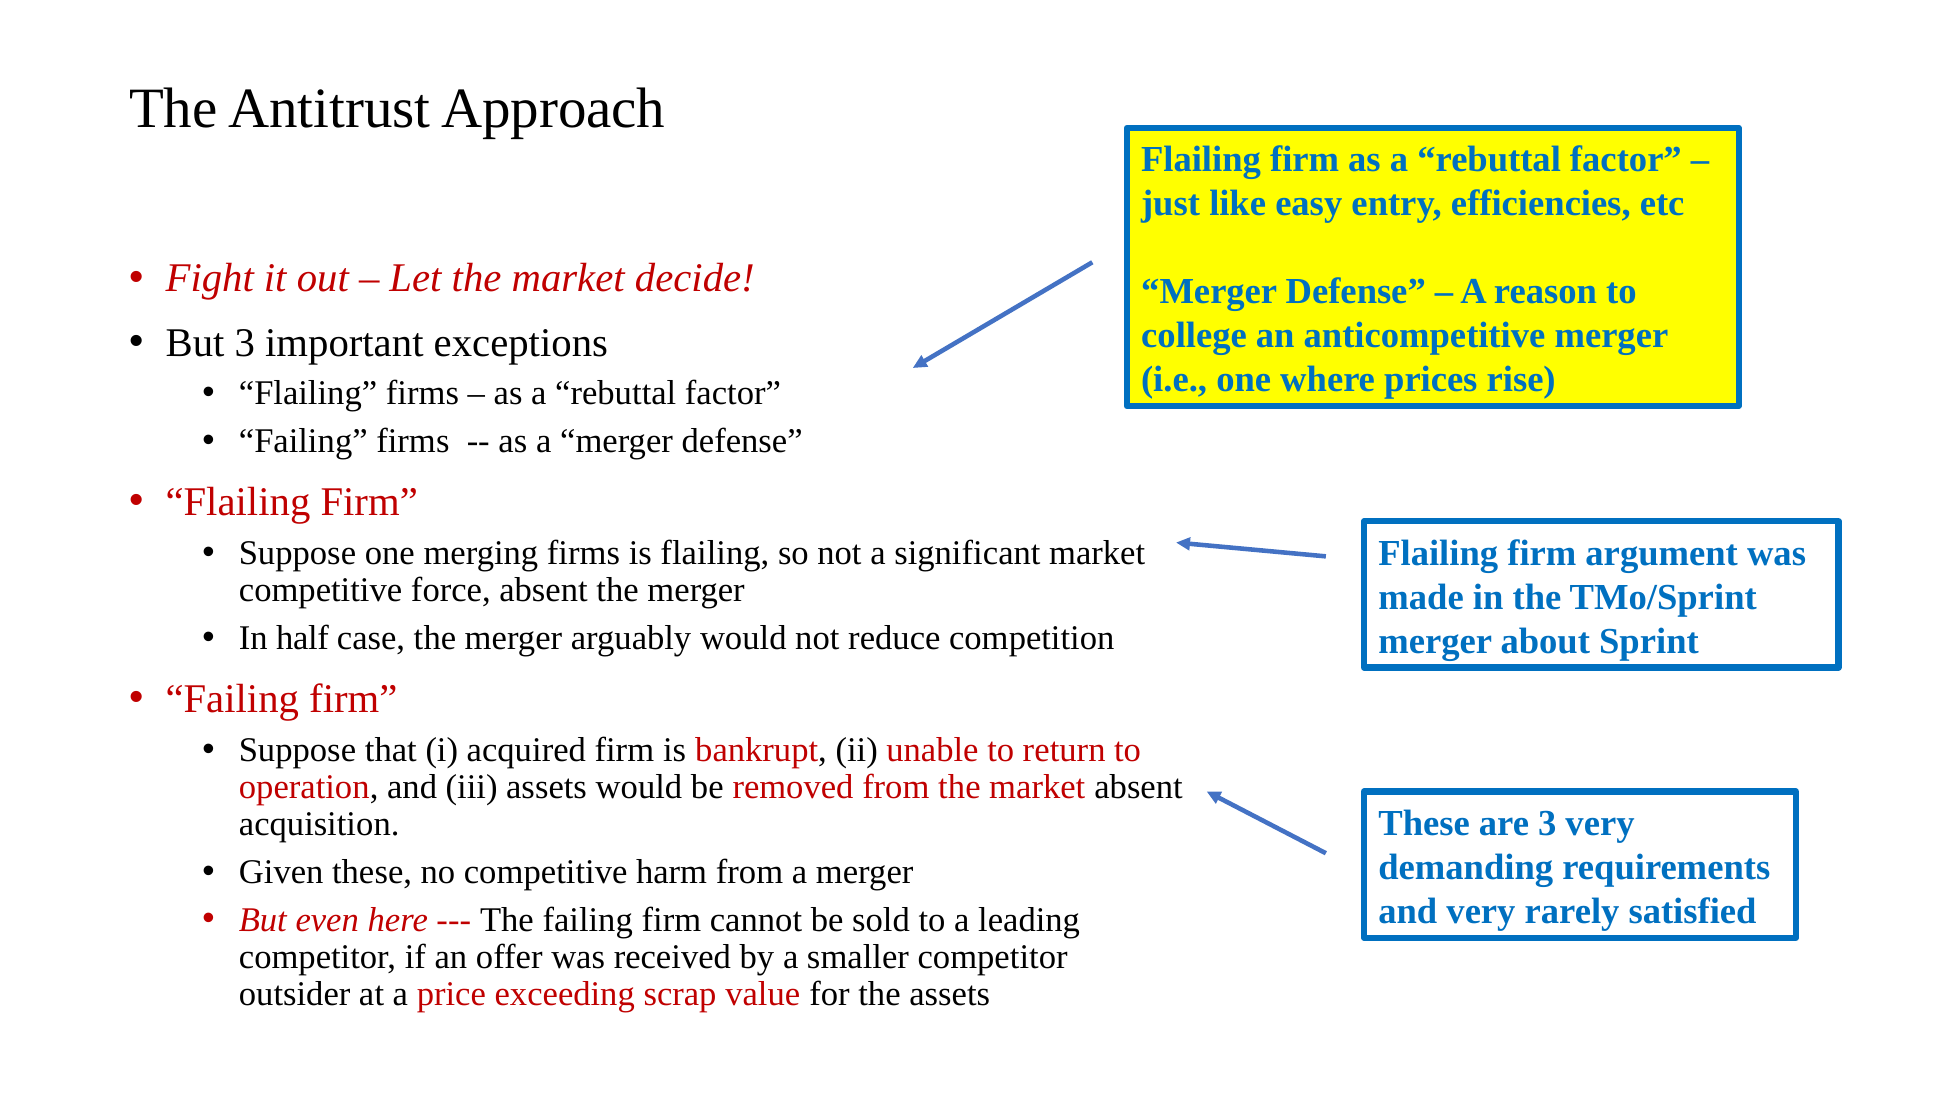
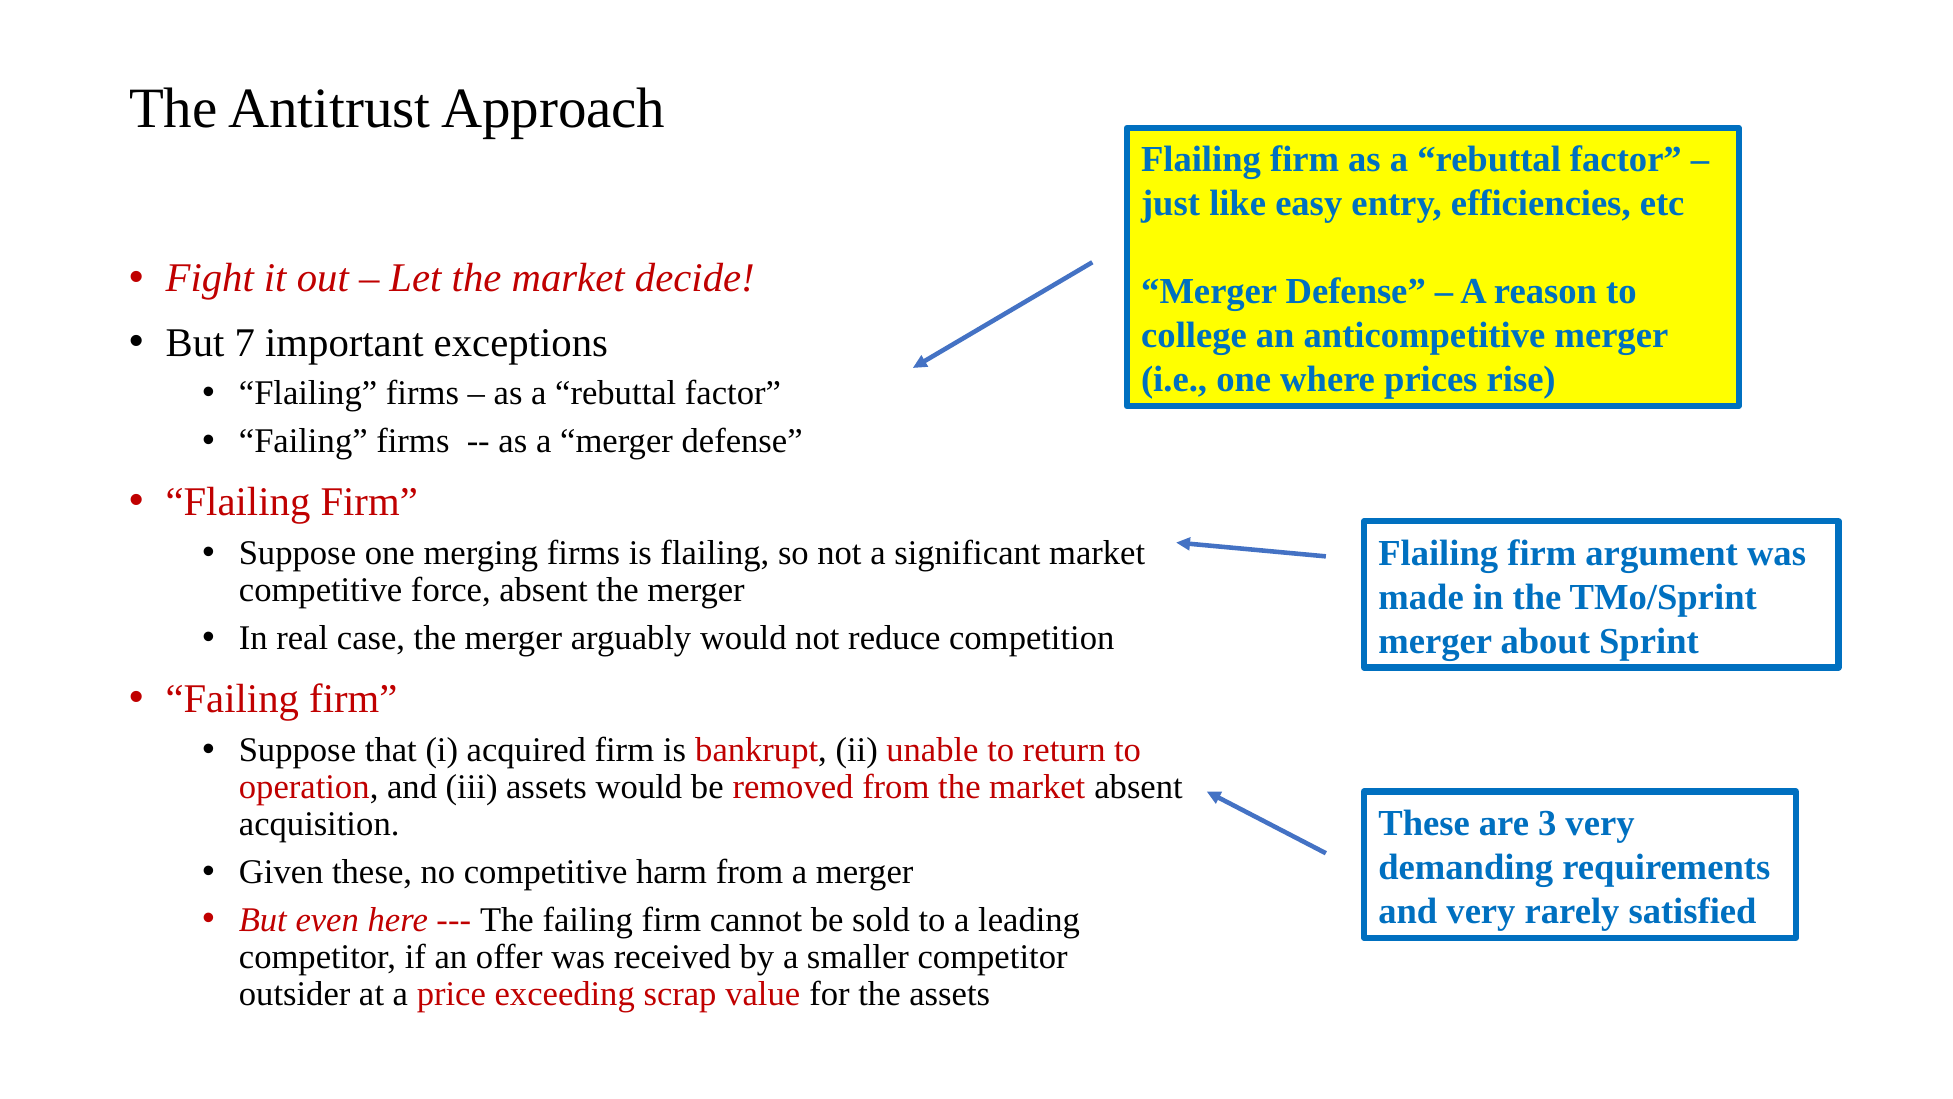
But 3: 3 -> 7 (245, 343)
half: half -> real (302, 638)
